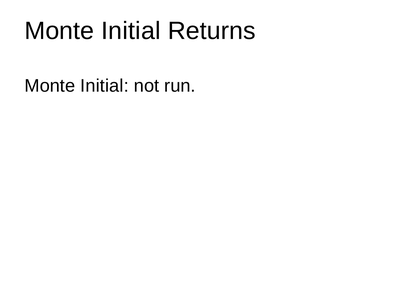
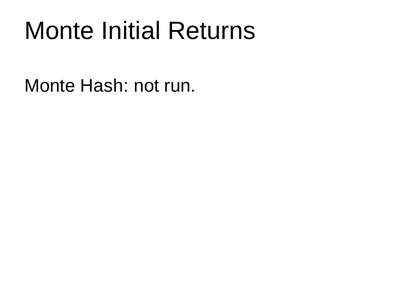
Initial: Initial -> Hash (104, 86)
